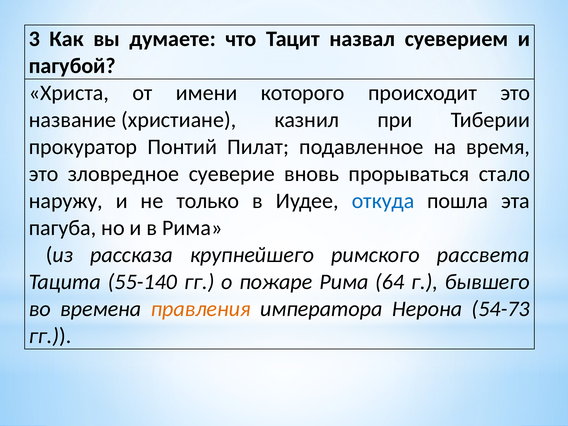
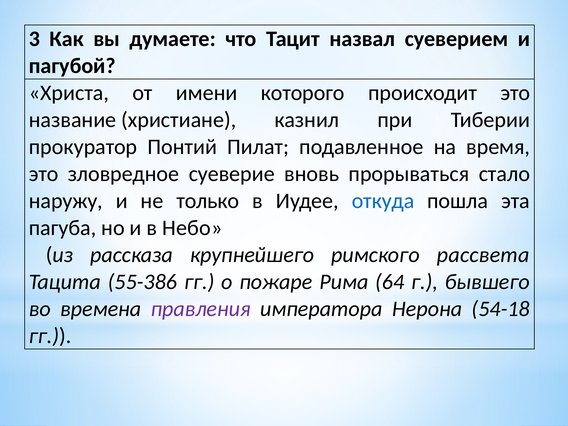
в Рима: Рима -> Небо (192, 228)
55-140: 55-140 -> 55-386 (142, 282)
правления colour: orange -> purple (201, 309)
54-73: 54-73 -> 54-18 (501, 309)
